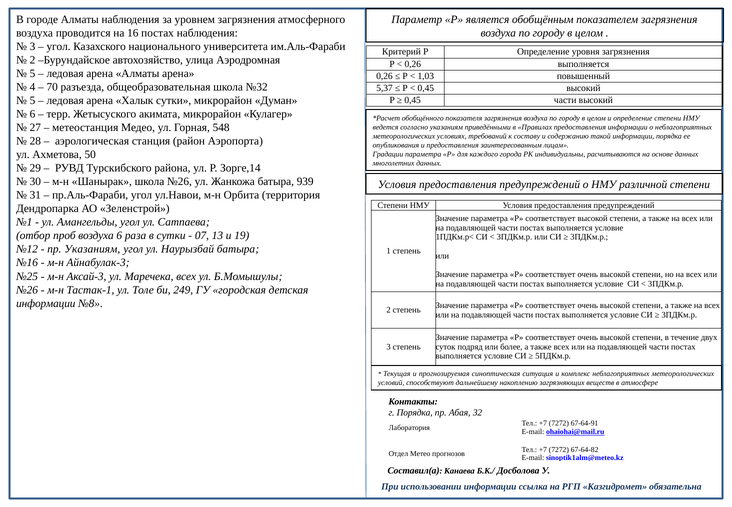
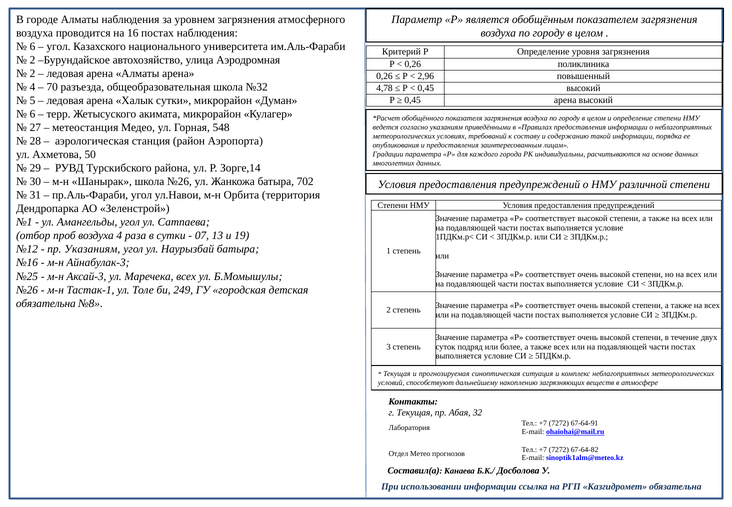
3: 3 -> 6 (32, 46)
0,26 выполняется: выполняется -> поликлиника (584, 64)
5: 5 -> 2 (32, 73)
1,03: 1,03 -> 2,96 (426, 76)
5,37: 5,37 -> 4,78 (385, 88)
0,45 части: части -> арена (565, 100)
939: 939 -> 702 (305, 182)
воздуха 6: 6 -> 4 (119, 236)
информации: информации -> обязательна (46, 303)
г Порядка: Порядка -> Текущая (415, 413)
